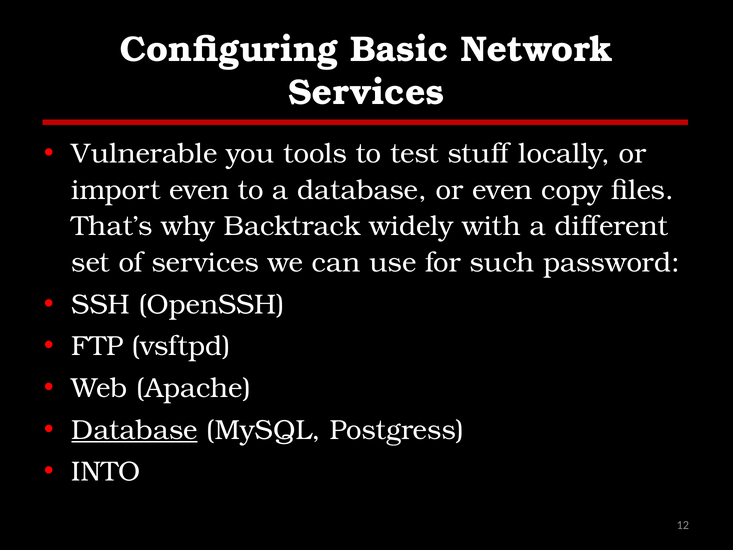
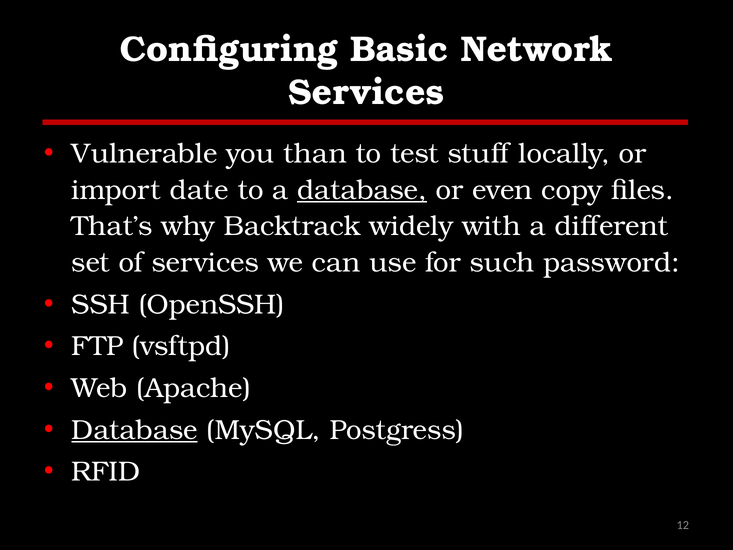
tools: tools -> than (315, 154)
import even: even -> date (199, 190)
database underline: none -> present (362, 190)
INTO: INTO -> RFID (106, 472)
